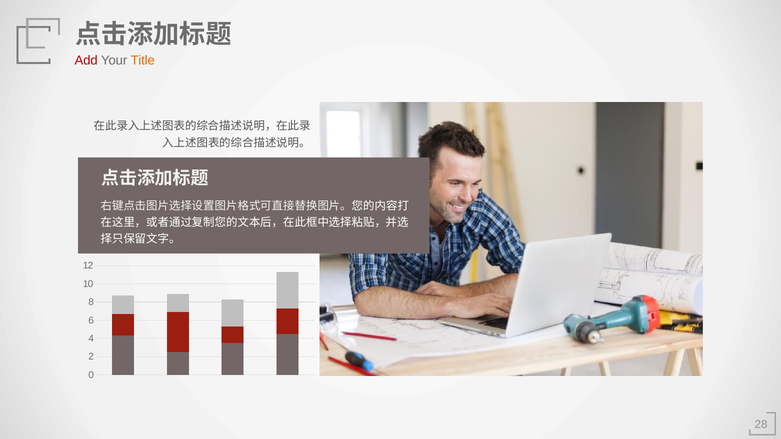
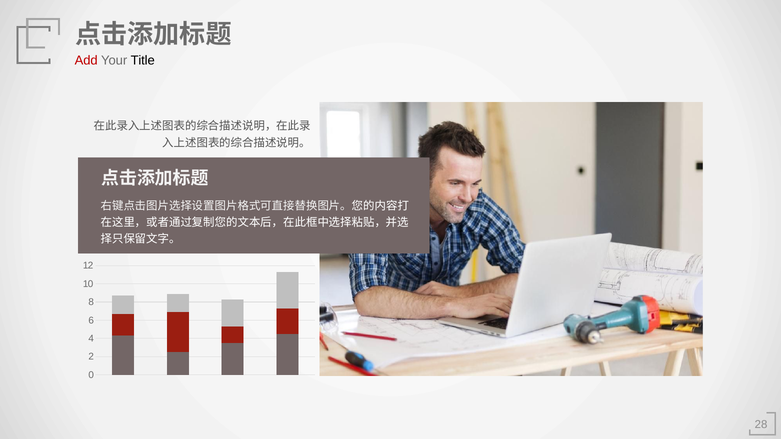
Title colour: orange -> black (143, 60)
